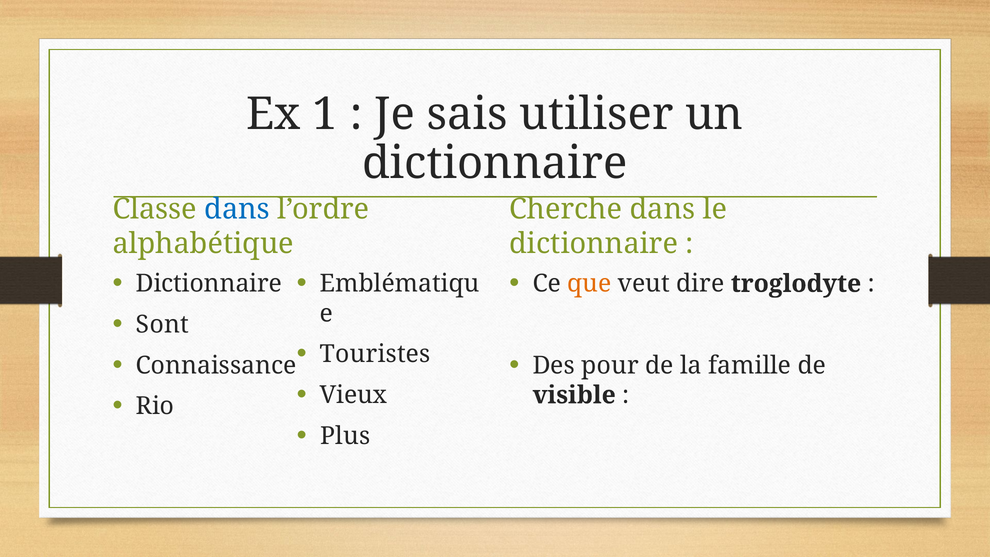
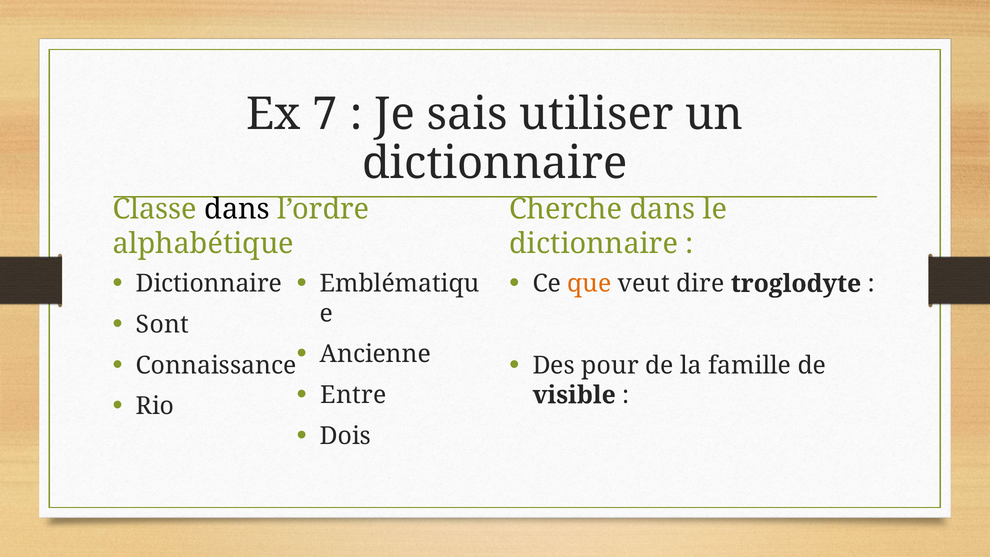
1: 1 -> 7 (325, 114)
dans colour: blue -> black (237, 209)
Touristes: Touristes -> Ancienne (375, 354)
Vieux: Vieux -> Entre (353, 395)
Plus: Plus -> Dois (346, 436)
